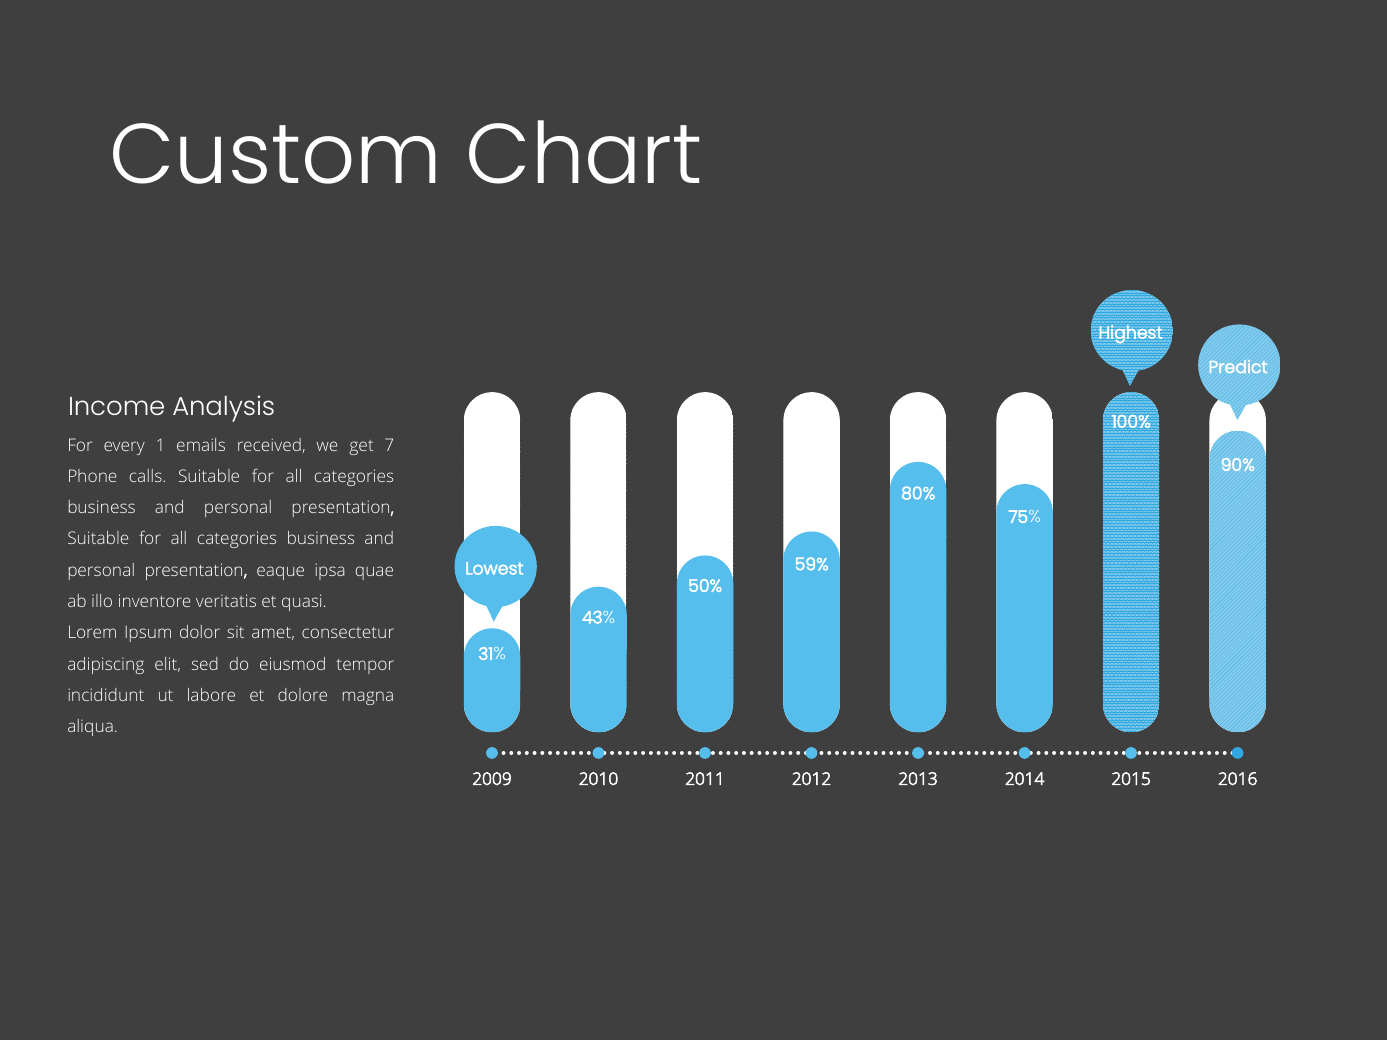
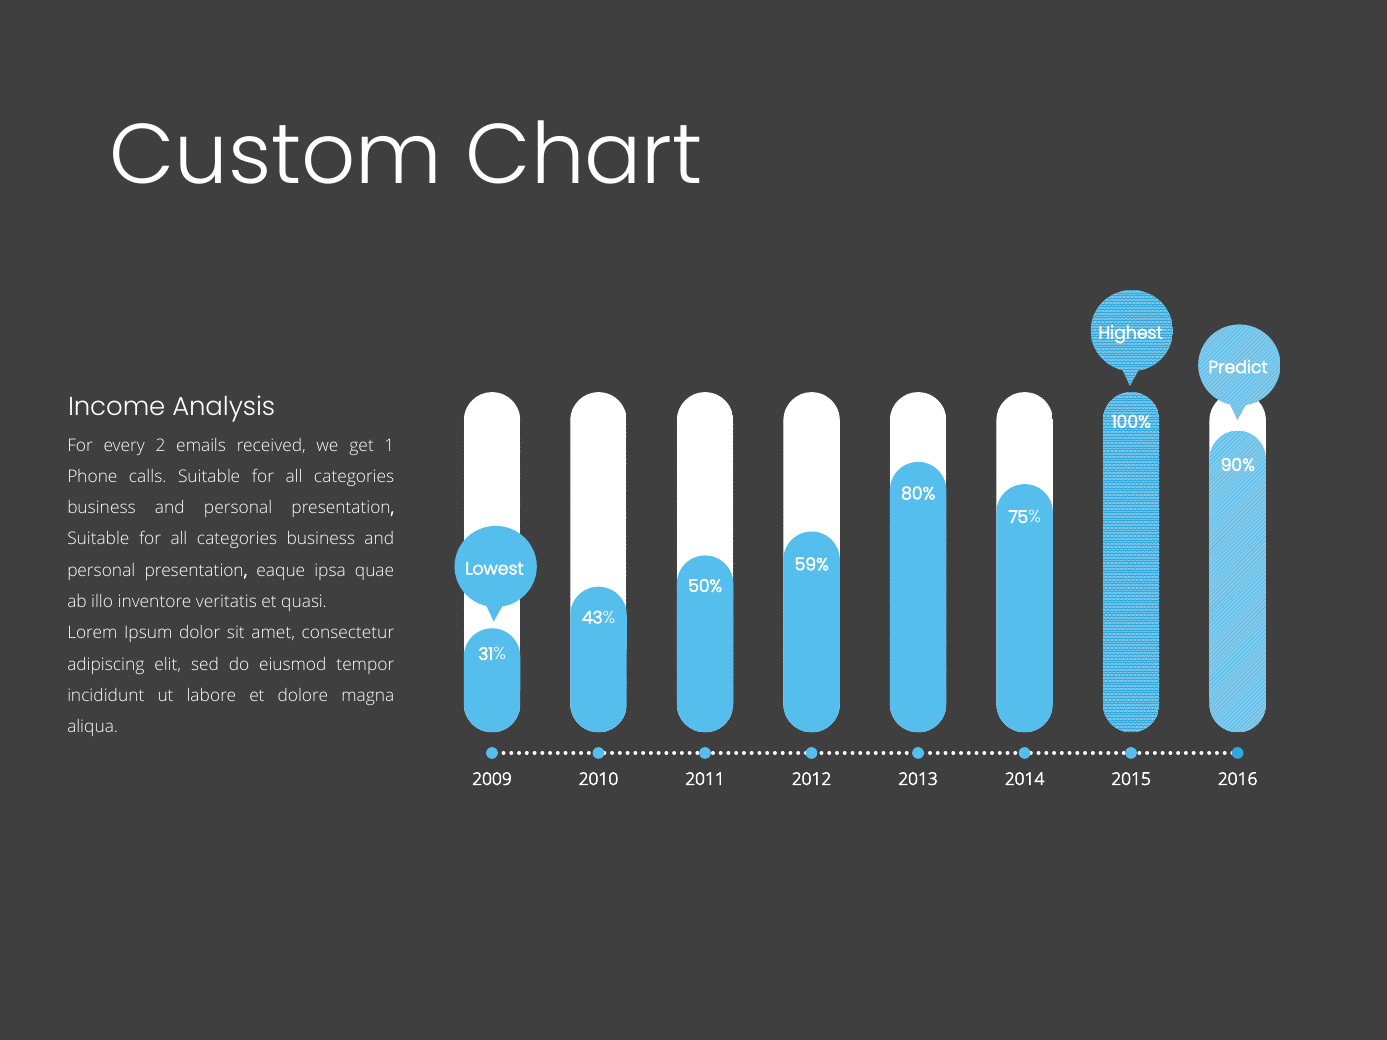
1: 1 -> 2 (161, 445)
7: 7 -> 1 (389, 445)
